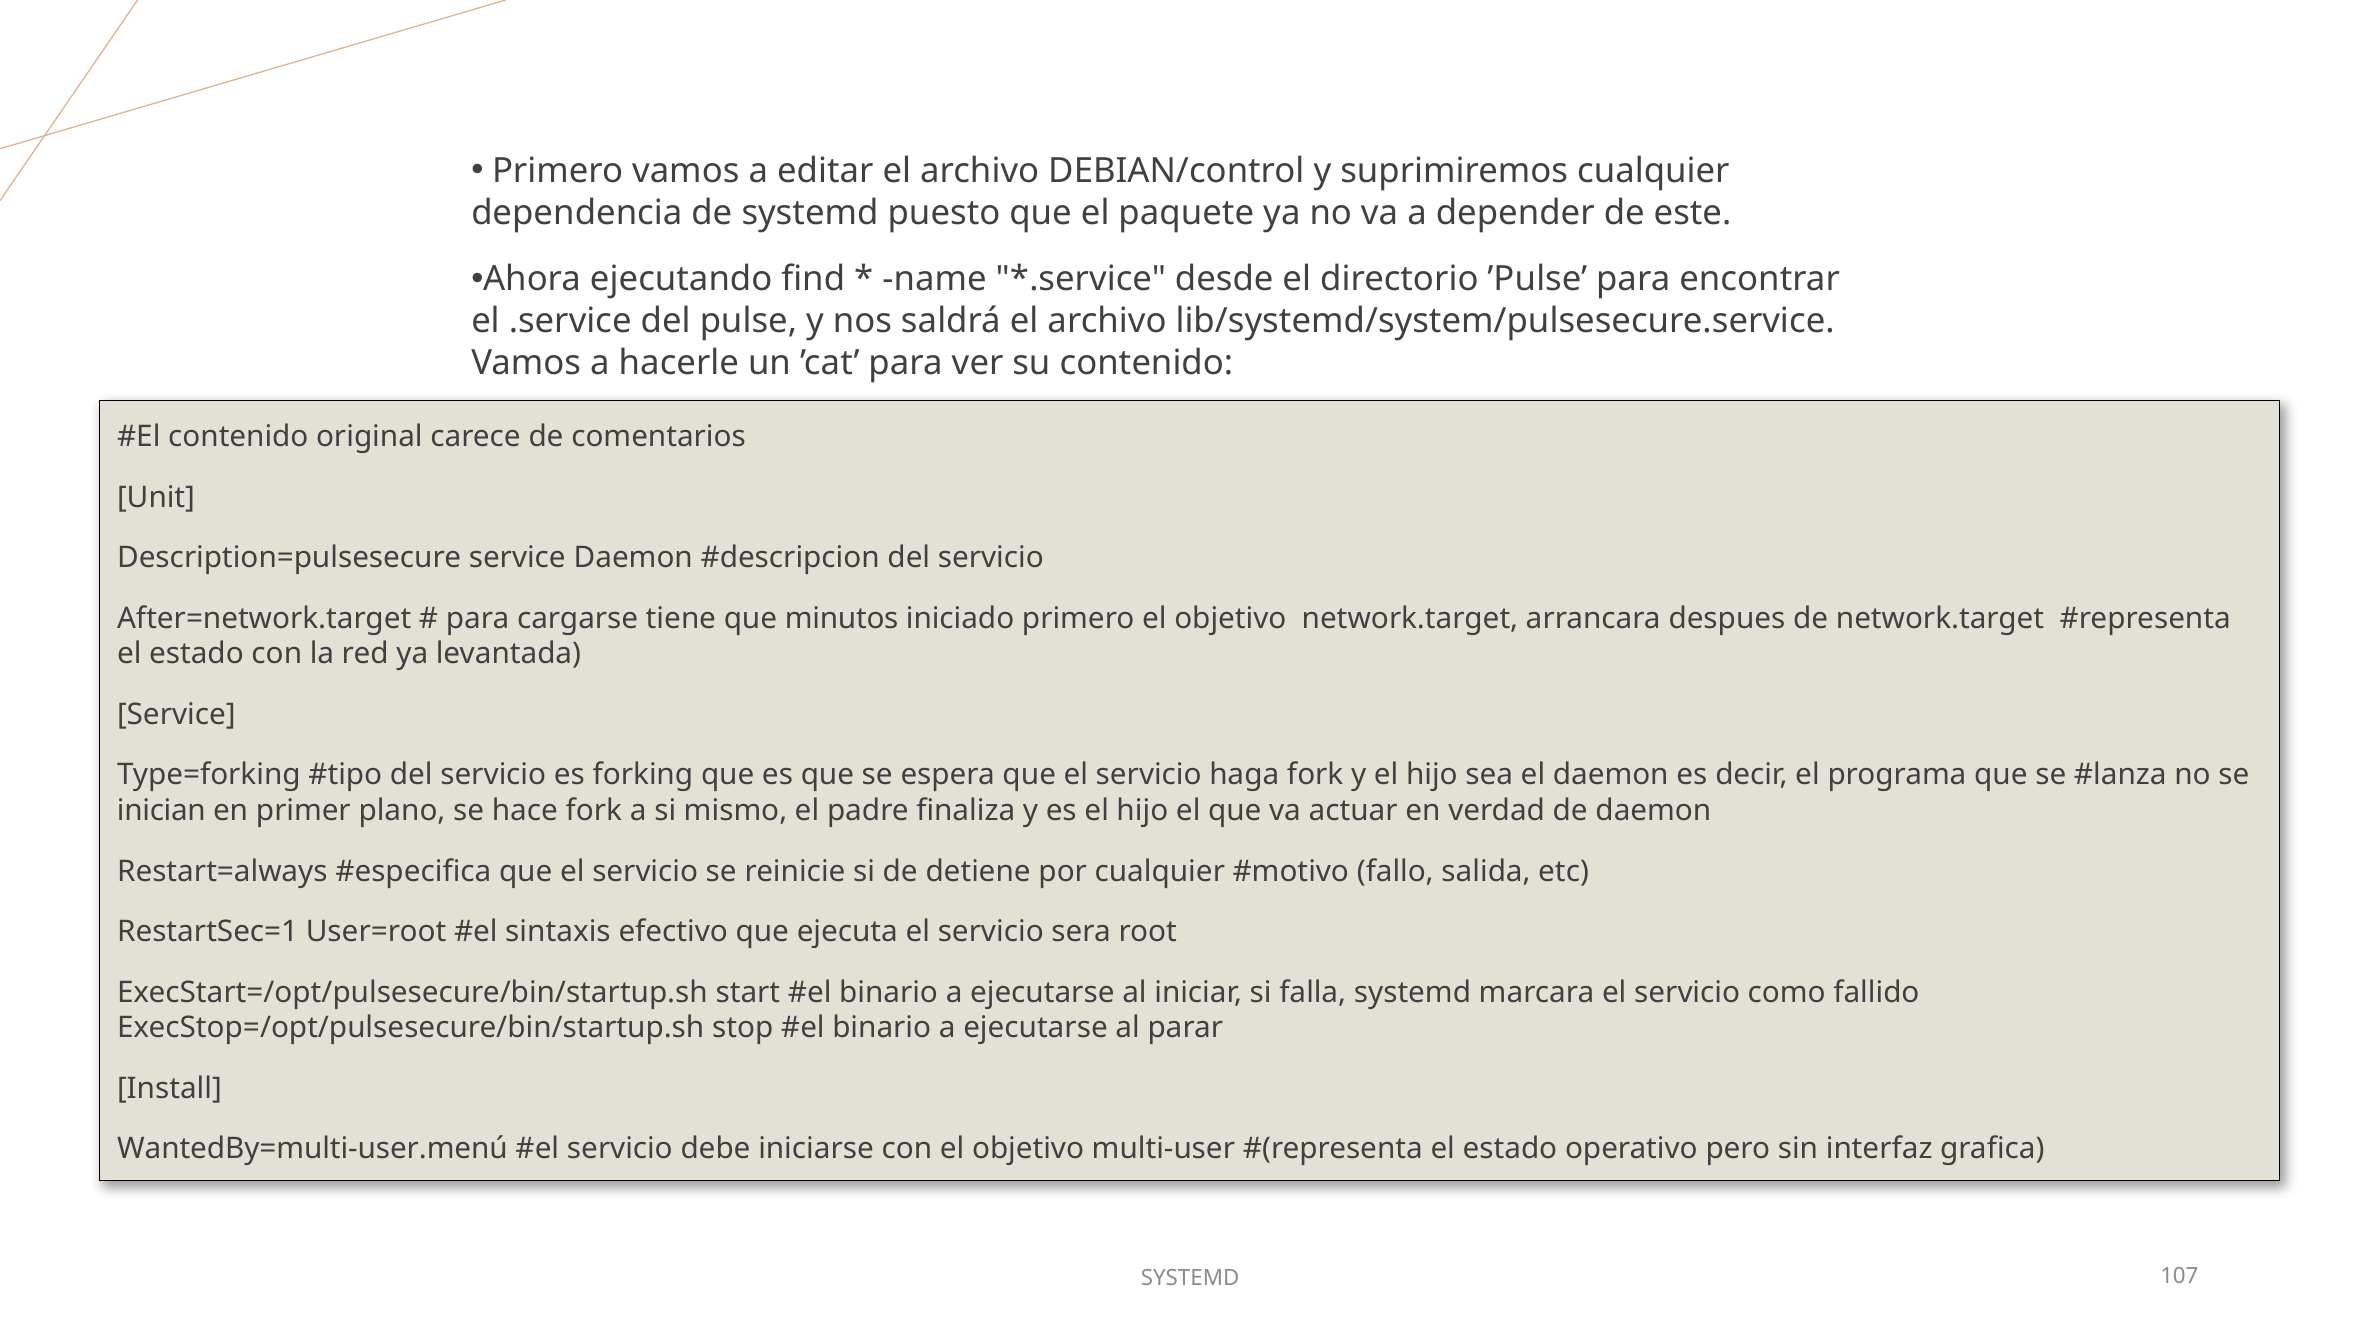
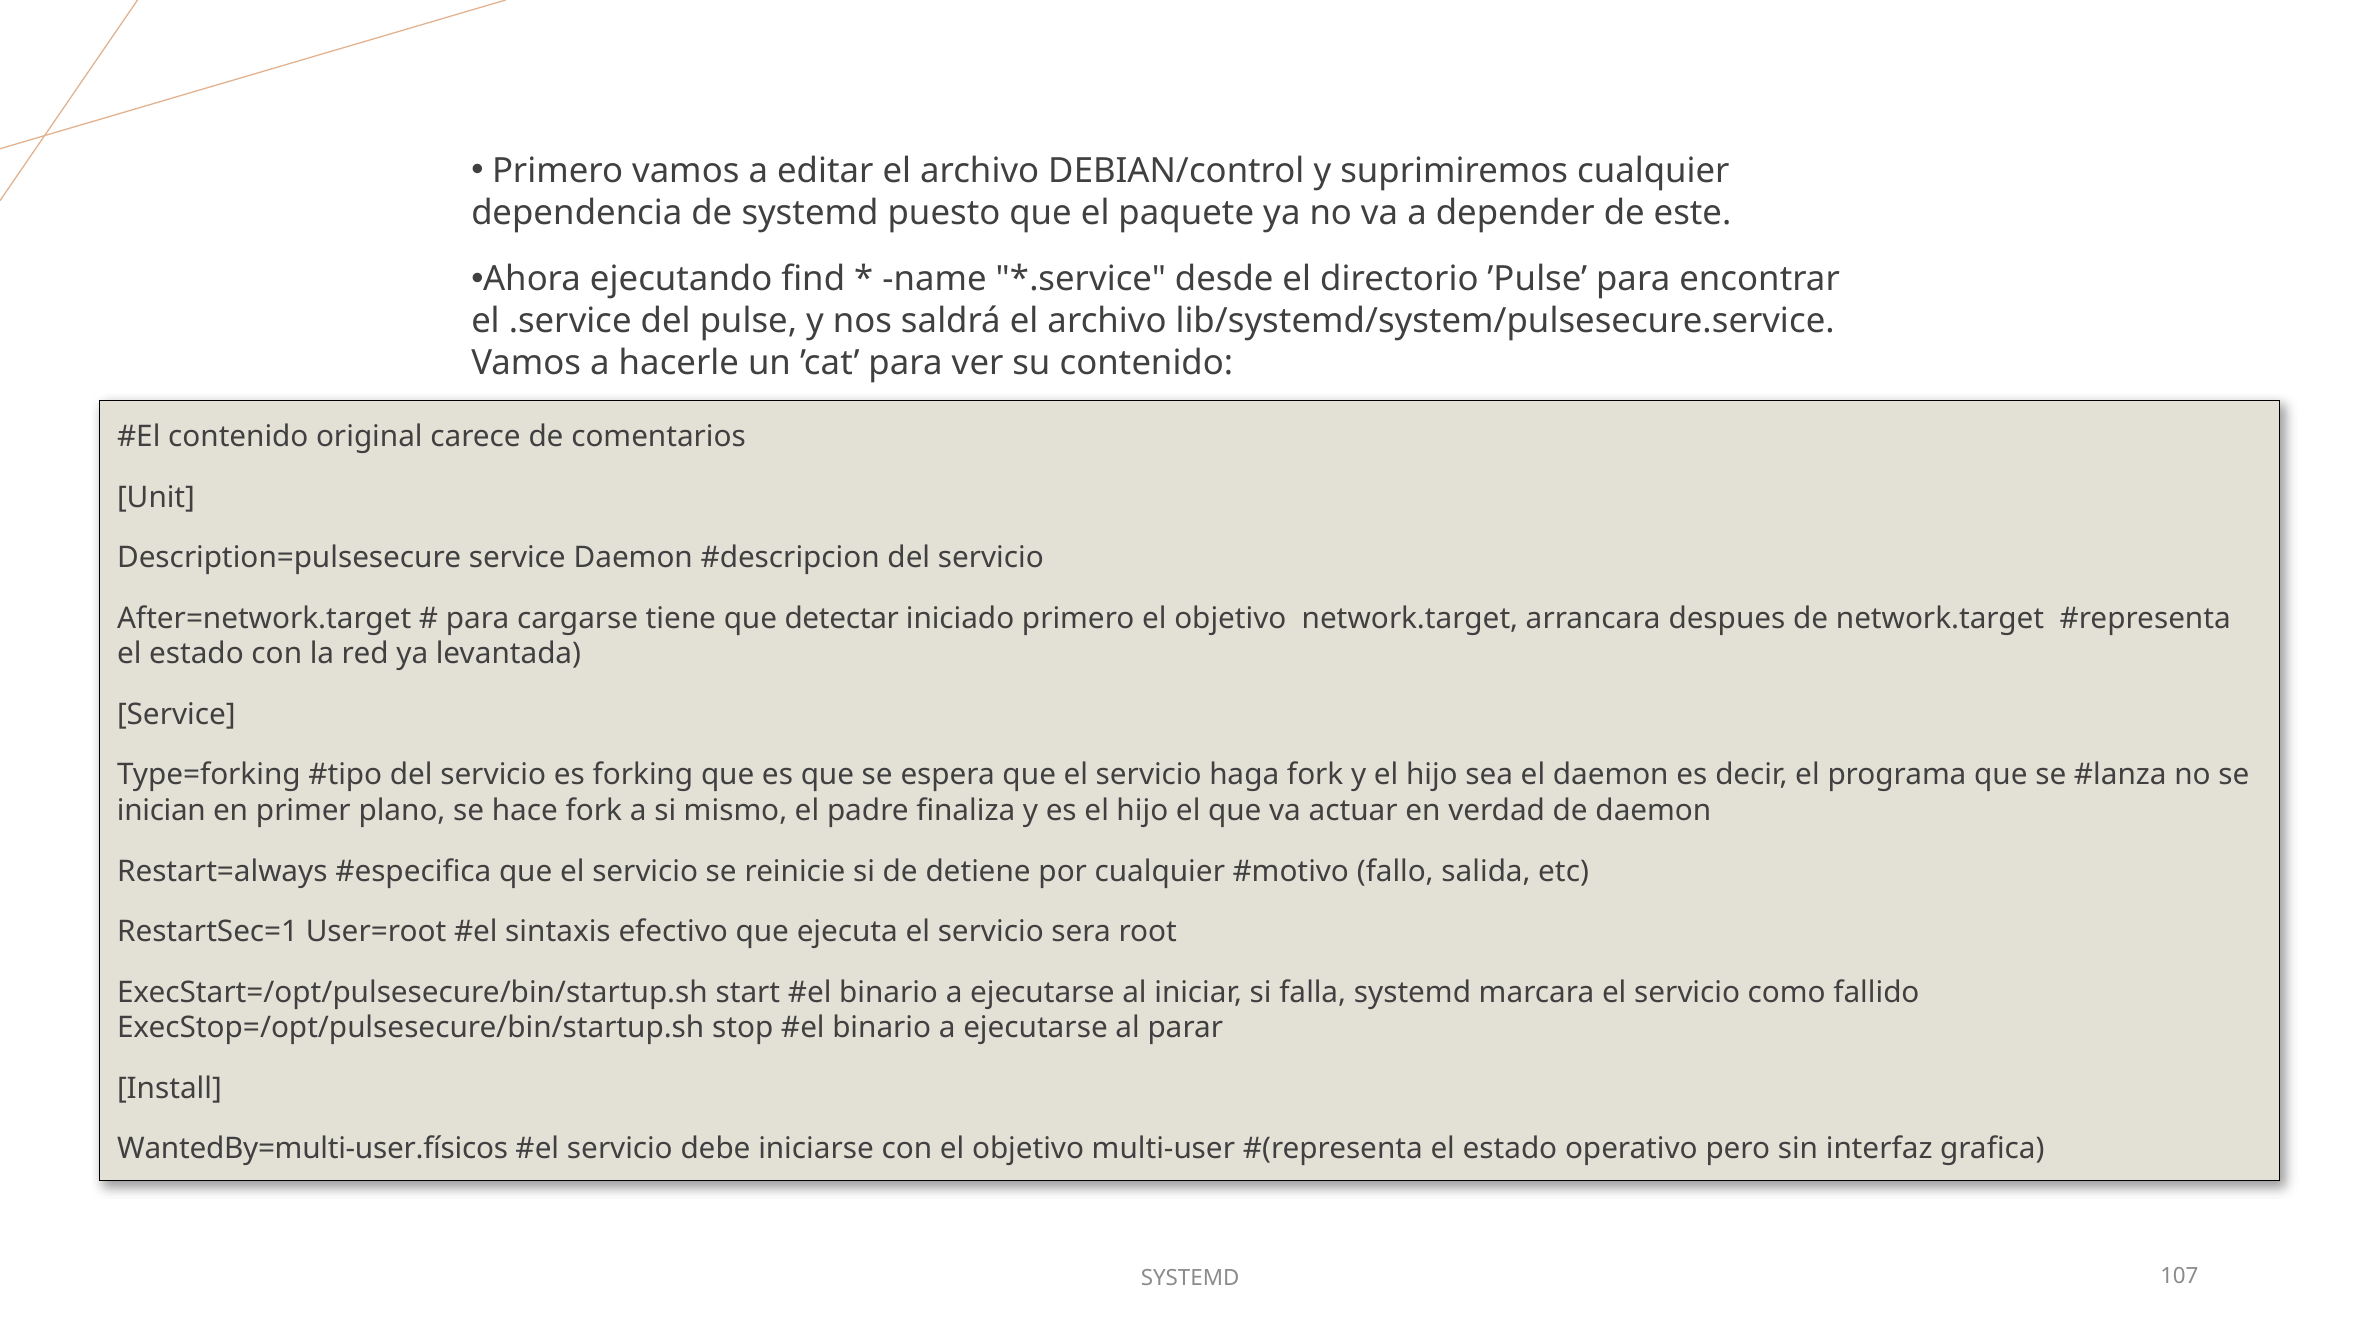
minutos: minutos -> detectar (842, 618)
WantedBy=multi-user.menú: WantedBy=multi-user.menú -> WantedBy=multi-user.físicos (313, 1149)
